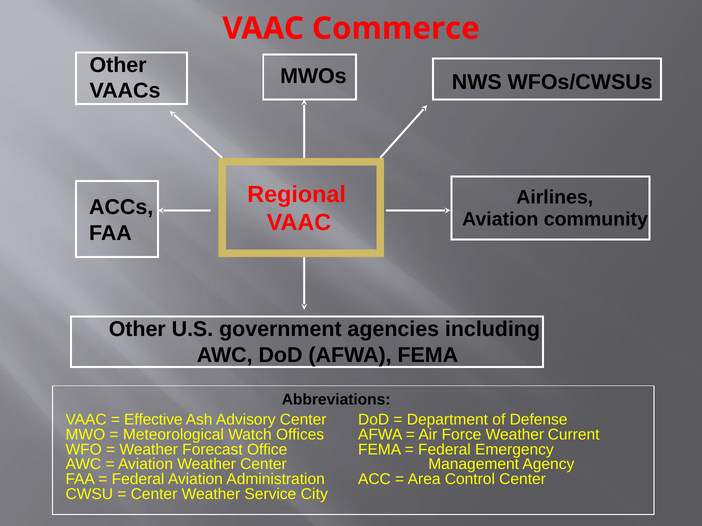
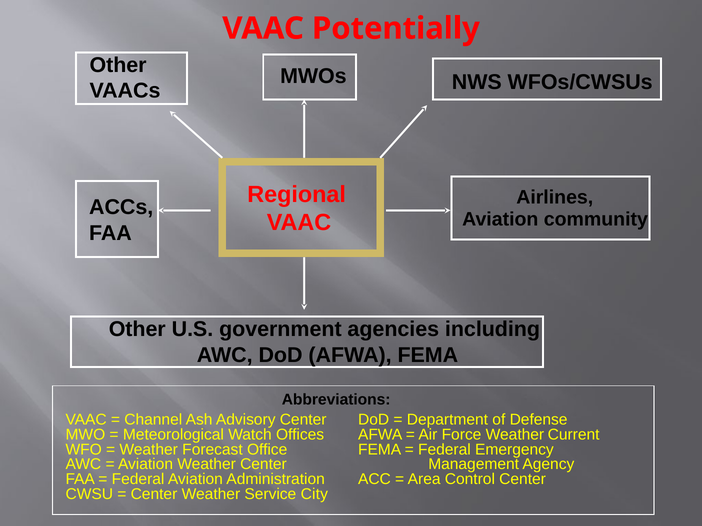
Commerce: Commerce -> Potentially (396, 28)
Effective: Effective -> Channel (153, 420)
